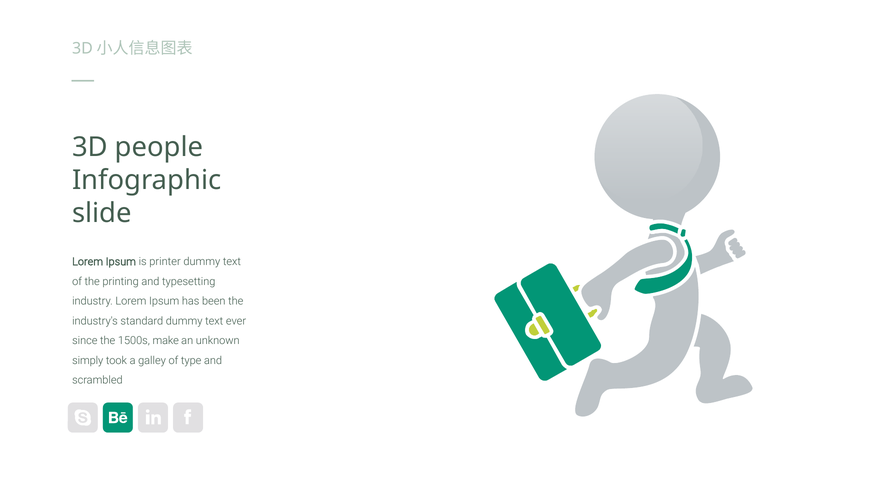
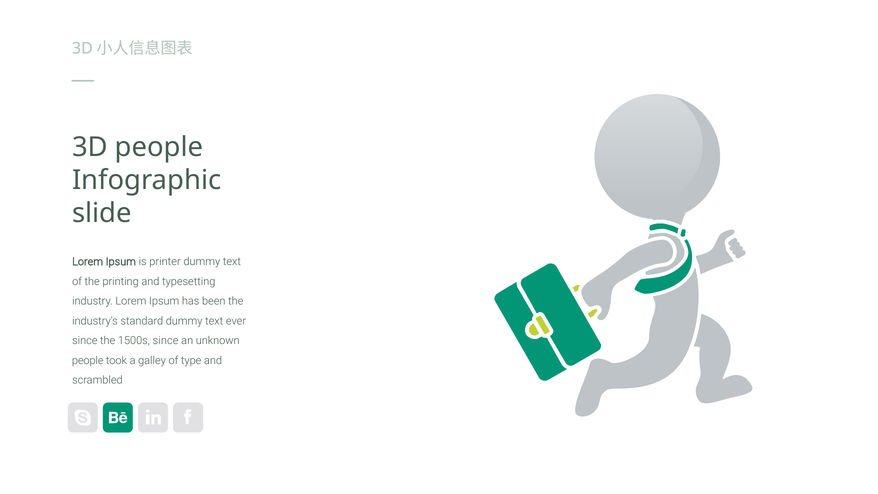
1500s make: make -> since (166, 341)
simply: simply -> people (88, 360)
